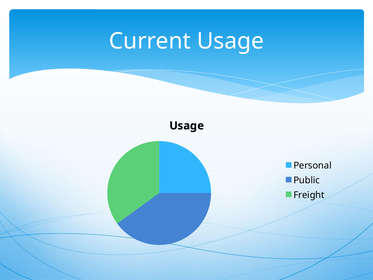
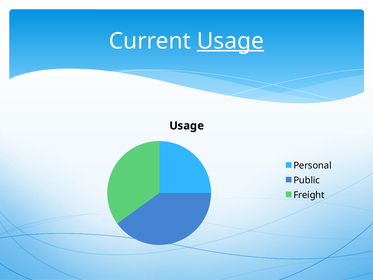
Usage underline: none -> present (230, 41)
